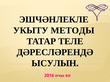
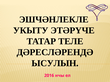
МЕТОДЫ: МЕТОДЫ -> ЭТӘРҮЧЕ (73, 31)
